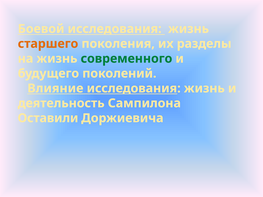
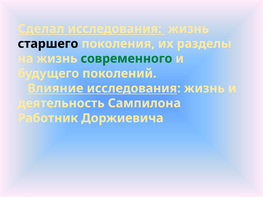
Боевой: Боевой -> Сделал (41, 29)
старшего colour: orange -> black (48, 44)
Оставили: Оставили -> Работник (48, 118)
